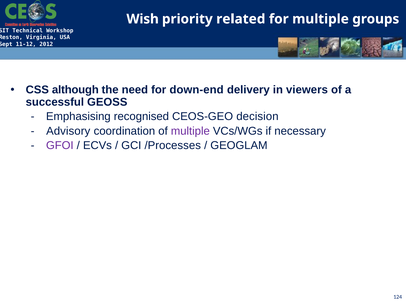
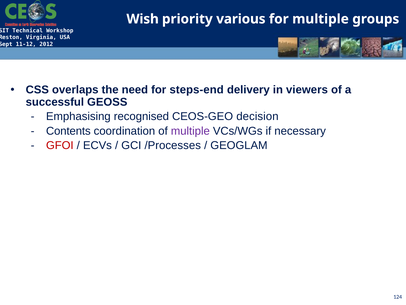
related: related -> various (241, 19)
although: although -> overlaps (75, 90)
down-end: down-end -> steps-end (197, 90)
Advisory: Advisory -> Contents (68, 131)
GFOI colour: purple -> red (60, 145)
